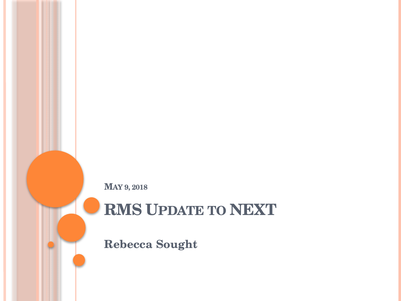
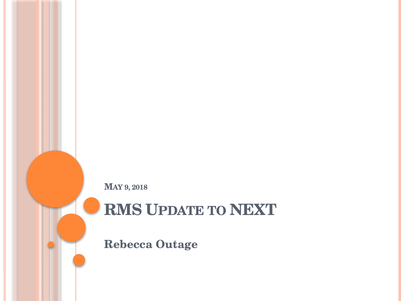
Sought: Sought -> Outage (177, 244)
